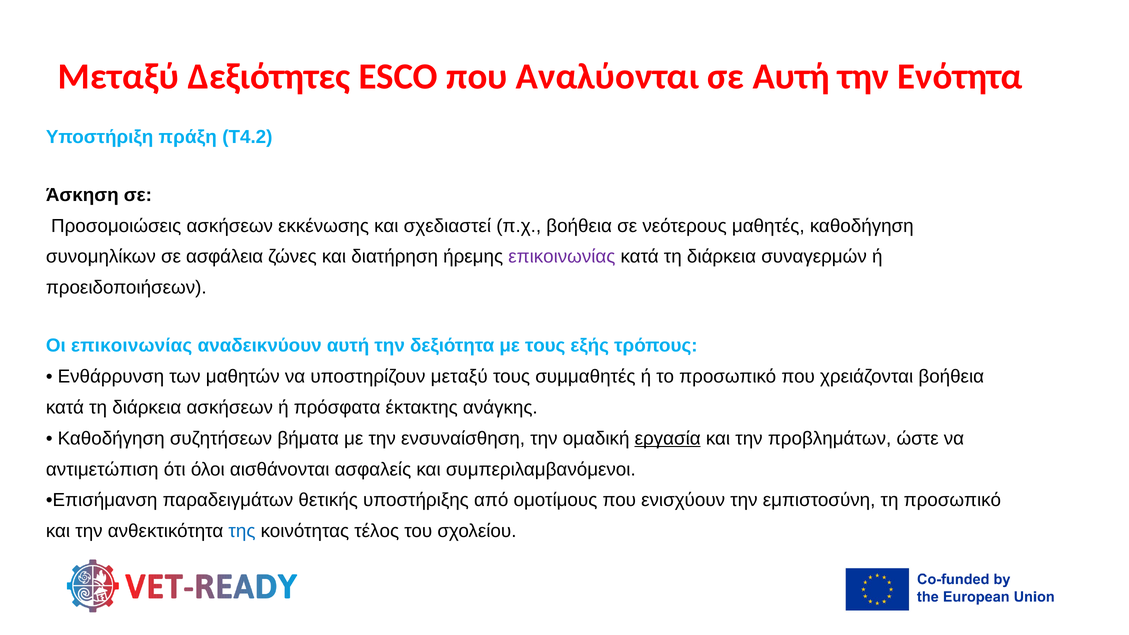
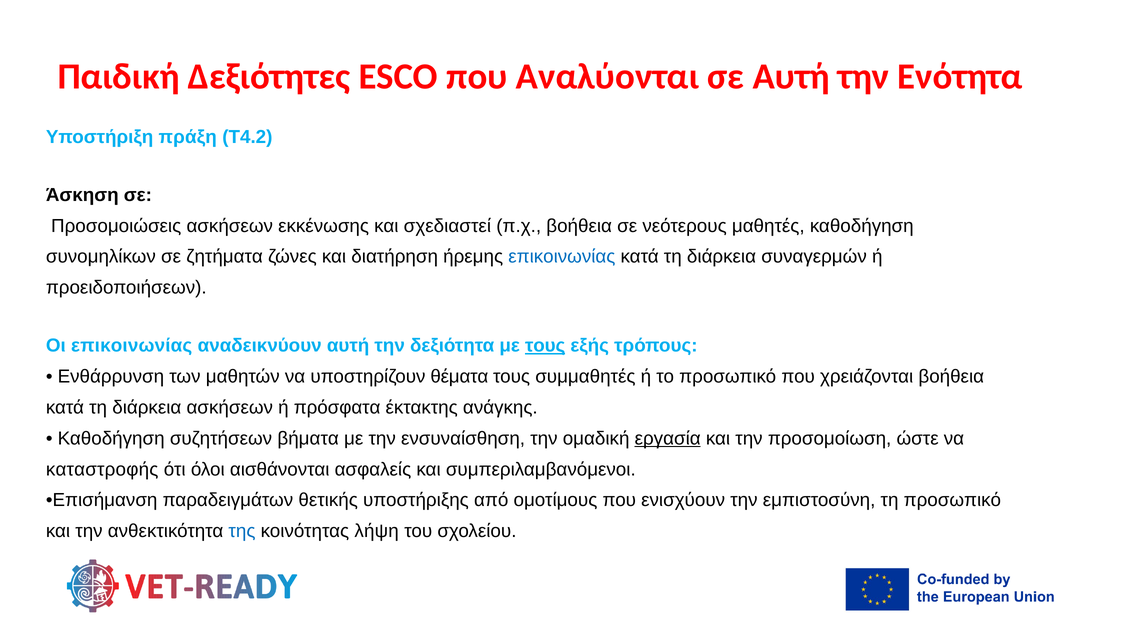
Μεταξύ: Μεταξύ -> Παιδική (119, 77)
ασφάλεια: ασφάλεια -> ζητήματα (225, 257)
επικοινωνίας colour: purple -> blue (562, 257)
τους underline: none -> present (545, 346)
υποστηρίζουν μεταξύ: μεταξύ -> θέματα (459, 377)
προβλημάτων: προβλημάτων -> προσομοίωση (830, 438)
αντιμετώπιση: αντιμετώπιση -> καταστροφής (102, 469)
τέλος: τέλος -> λήψη (377, 531)
